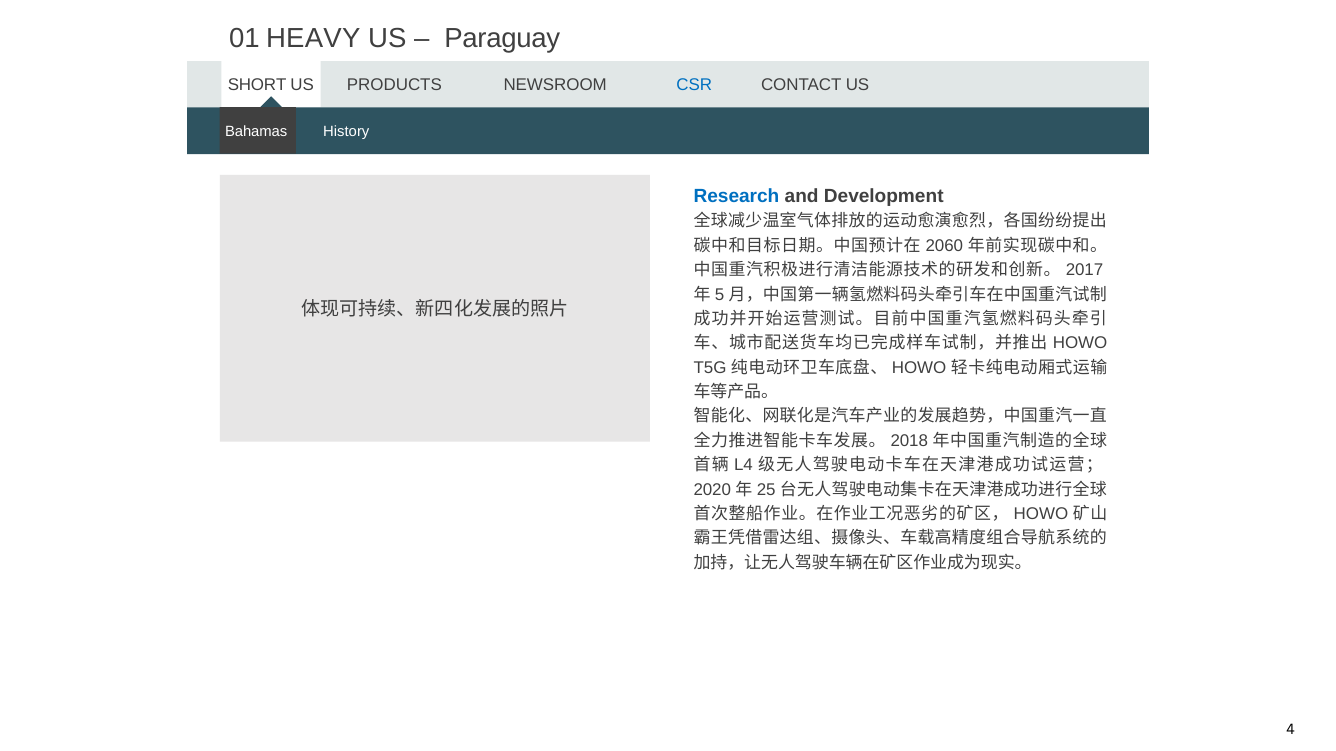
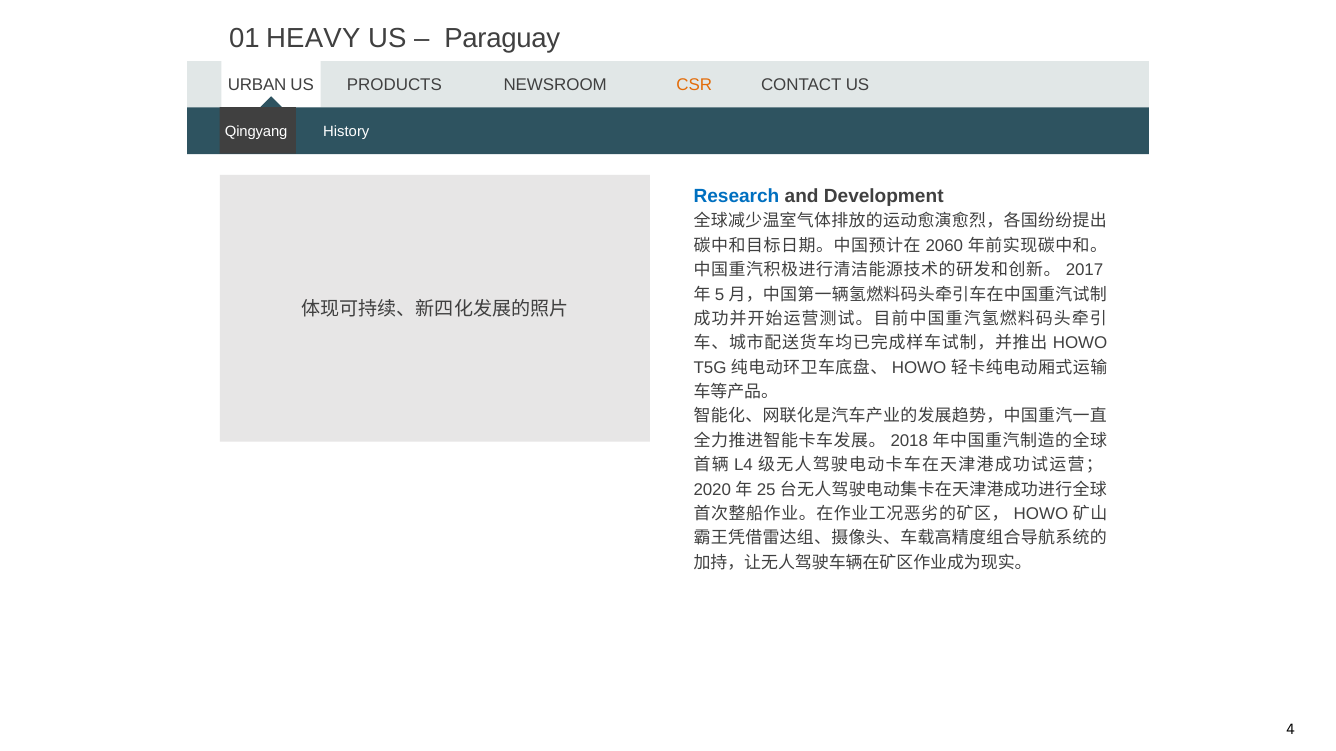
SHORT: SHORT -> URBAN (257, 85)
CSR colour: blue -> orange (694, 85)
Bahamas: Bahamas -> Qingyang (256, 132)
